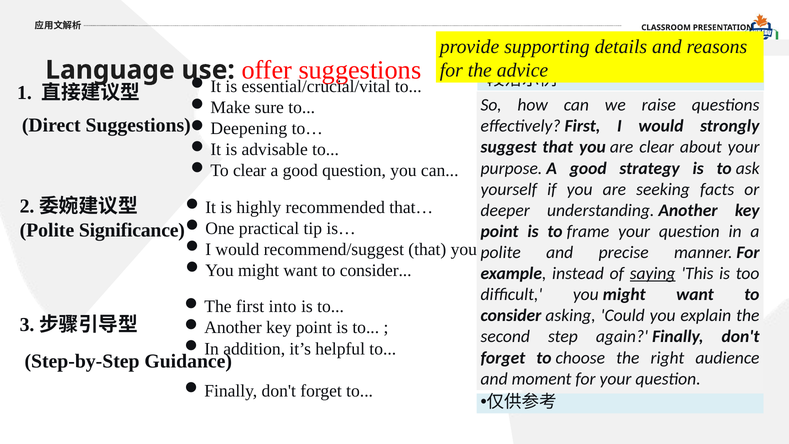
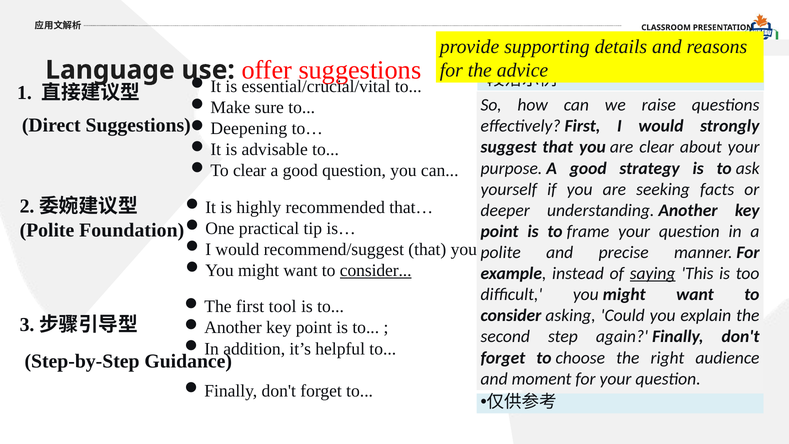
Significance: Significance -> Foundation (132, 230)
consider underline: none -> present (376, 270)
into: into -> tool (283, 307)
